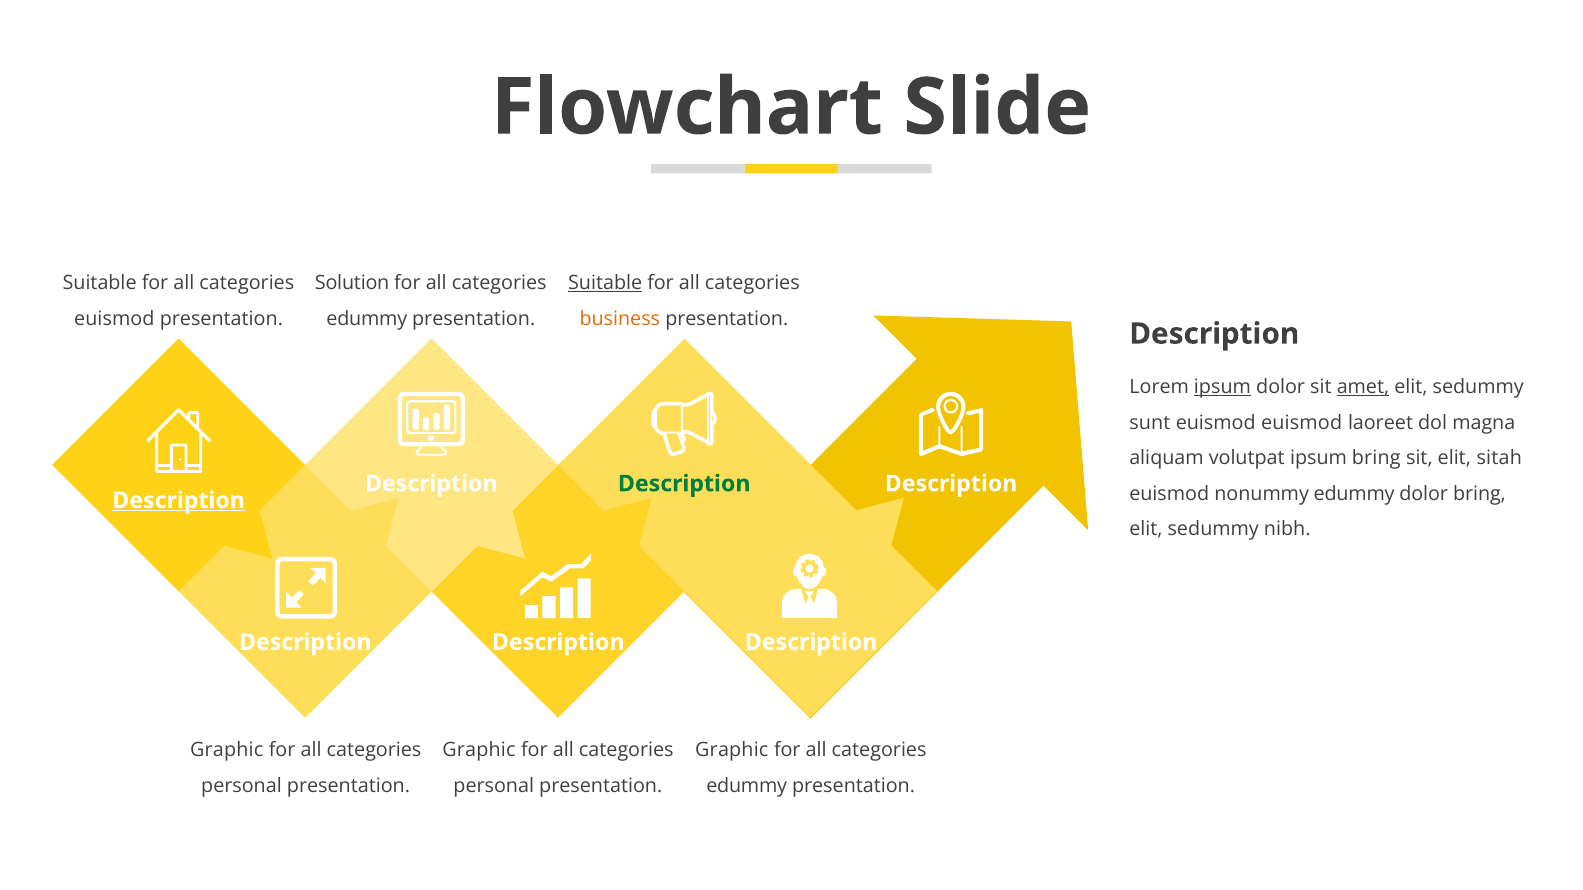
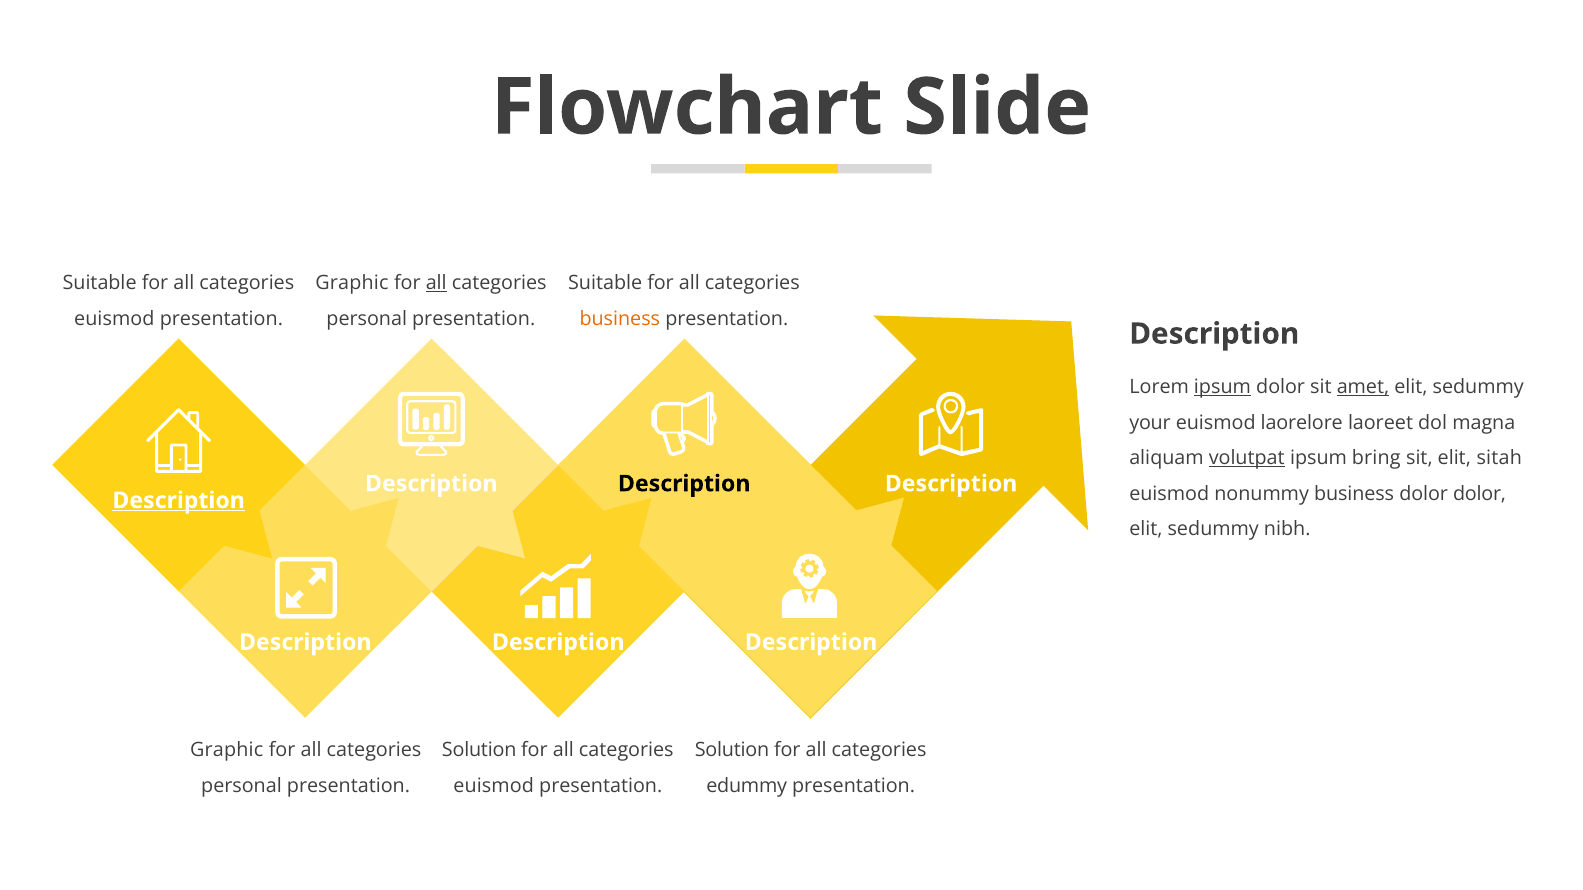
Solution: Solution -> Graphic (352, 283)
all underline: none -> present (436, 283)
Suitable underline: present -> none (605, 283)
edummy: edummy -> personal (367, 319)
sunt: sunt -> your (1150, 423)
euismod euismod: euismod -> laorelore (1302, 423)
volutpat underline: none -> present (1247, 458)
Description colour: green -> black (684, 484)
nonummy edummy: edummy -> business (1354, 494)
dolor bring: bring -> dolor (1480, 494)
Graphic: Graphic -> Solution (479, 751)
Graphic: Graphic -> Solution (732, 751)
personal: personal -> euismod (494, 786)
